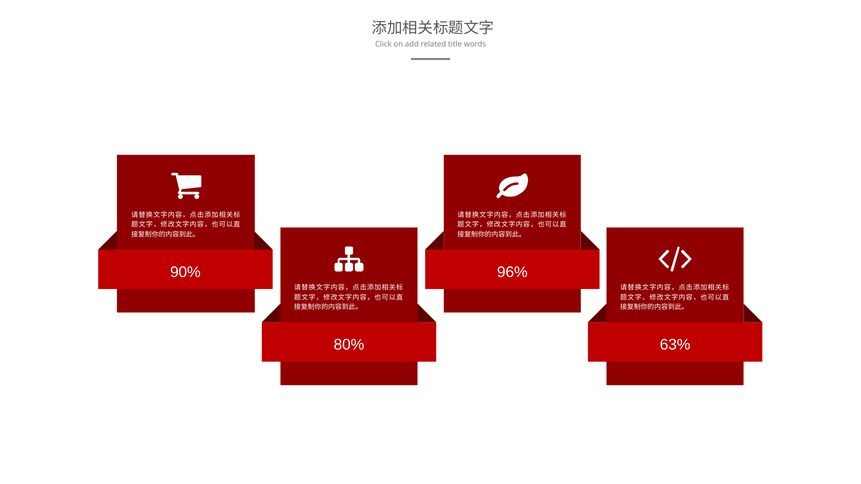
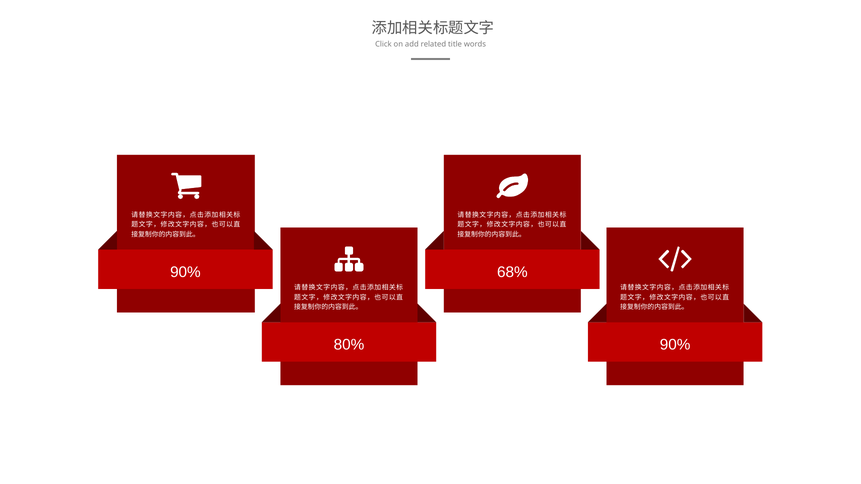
96%: 96% -> 68% (512, 272)
63%: 63% -> 90% (675, 345)
